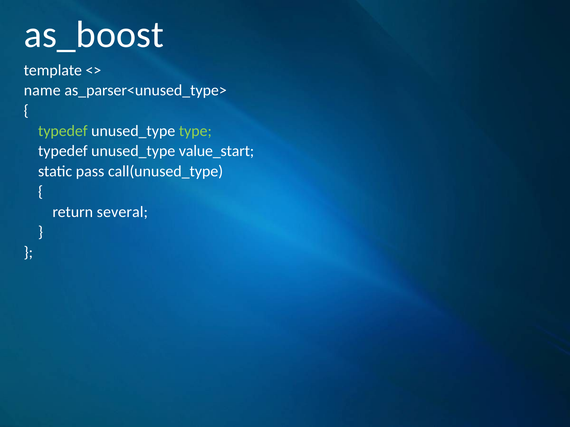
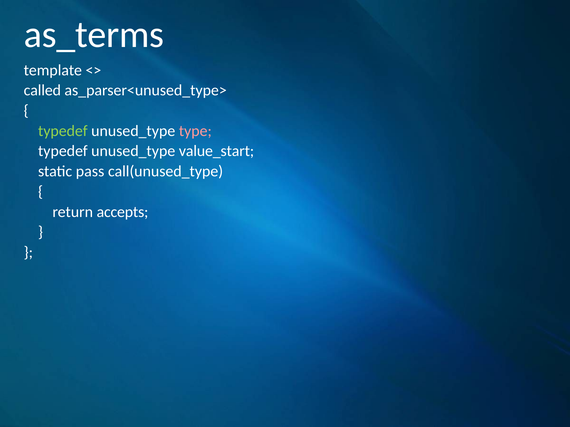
as_boost: as_boost -> as_terms (94, 35)
name: name -> called (42, 90)
type colour: light green -> pink (195, 131)
several: several -> accepts (122, 212)
